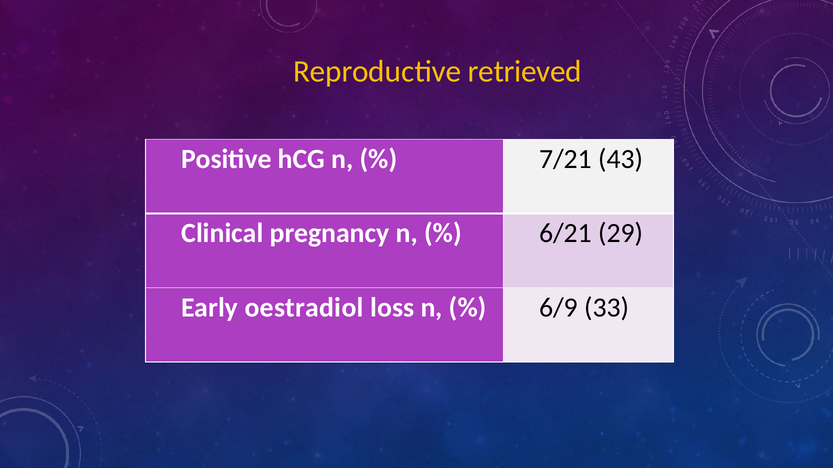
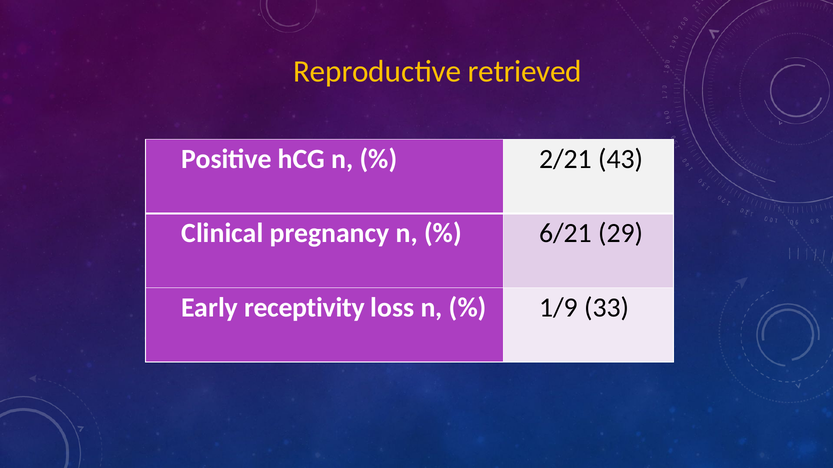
7/21: 7/21 -> 2/21 (565, 159)
oestradiol: oestradiol -> receptivity (304, 308)
6/9: 6/9 -> 1/9 (558, 308)
